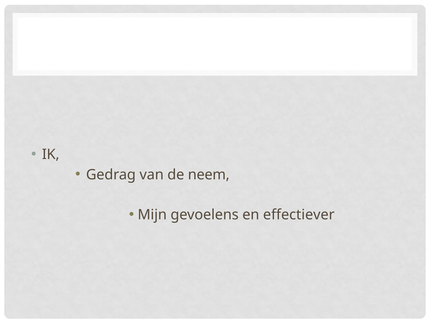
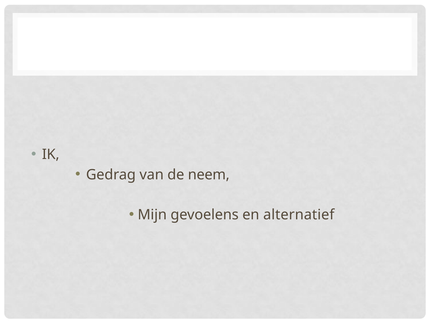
effectiever: effectiever -> alternatief (299, 215)
